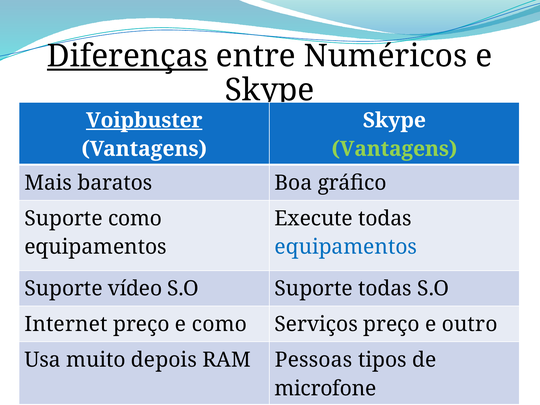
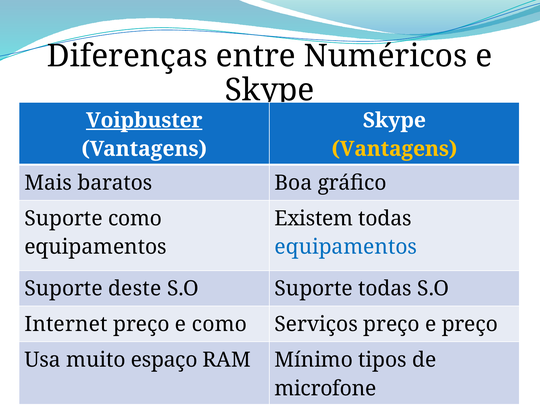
Diferenças underline: present -> none (127, 56)
Vantagens colour: light green -> yellow (394, 149)
Execute: Execute -> Existem (314, 218)
vídeo: vídeo -> deste (135, 289)
e outro: outro -> preço (470, 324)
depois: depois -> espaço (164, 360)
Pessoas: Pessoas -> Mínimo (314, 360)
